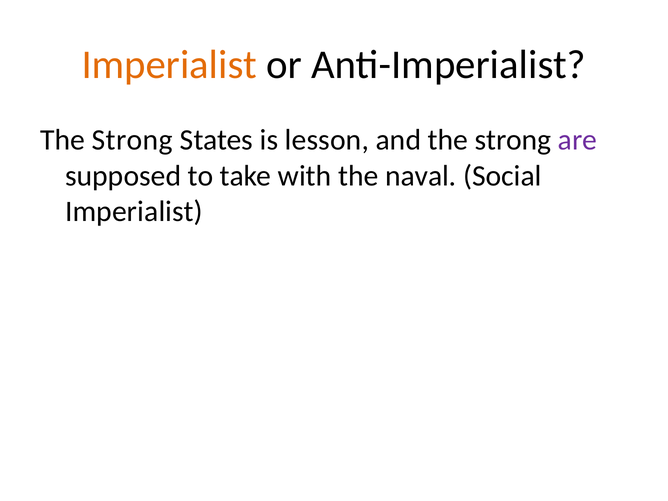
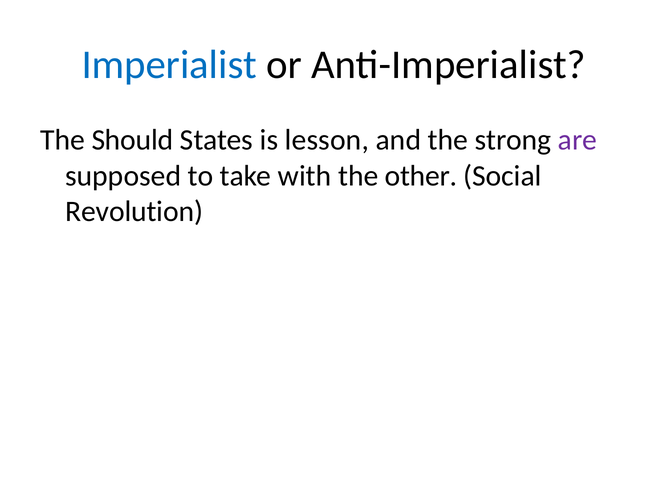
Imperialist colour: orange -> blue (169, 65)
Strong: Strong -> Should (132, 140)
naval: naval -> other (421, 176)
Imperialist: Imperialist -> Revolution (134, 211)
